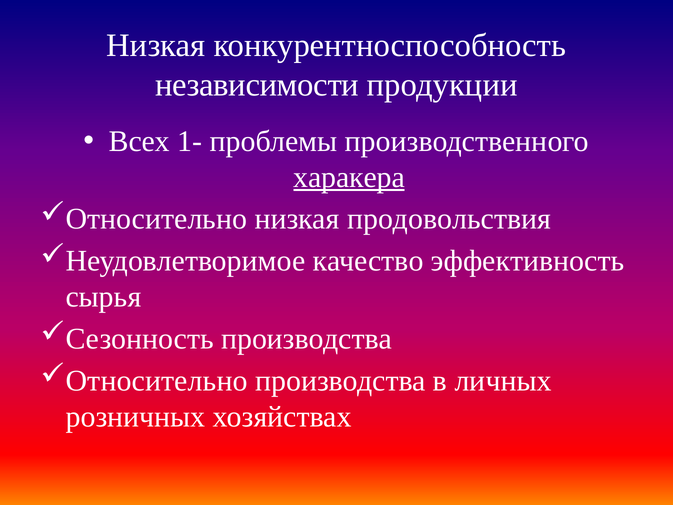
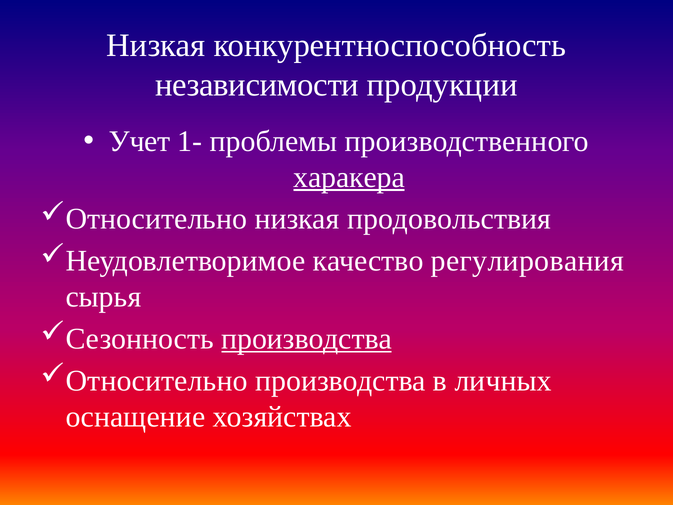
Всех: Всех -> Учет (139, 141)
эффективность: эффективность -> регулирования (527, 261)
производства underline: none -> present (307, 339)
розничных: розничных -> оснащение (135, 416)
